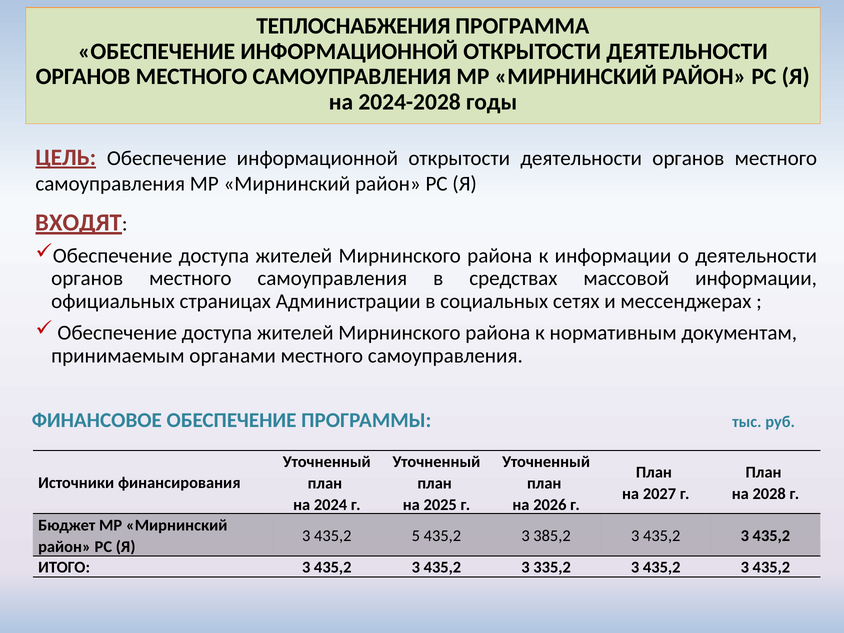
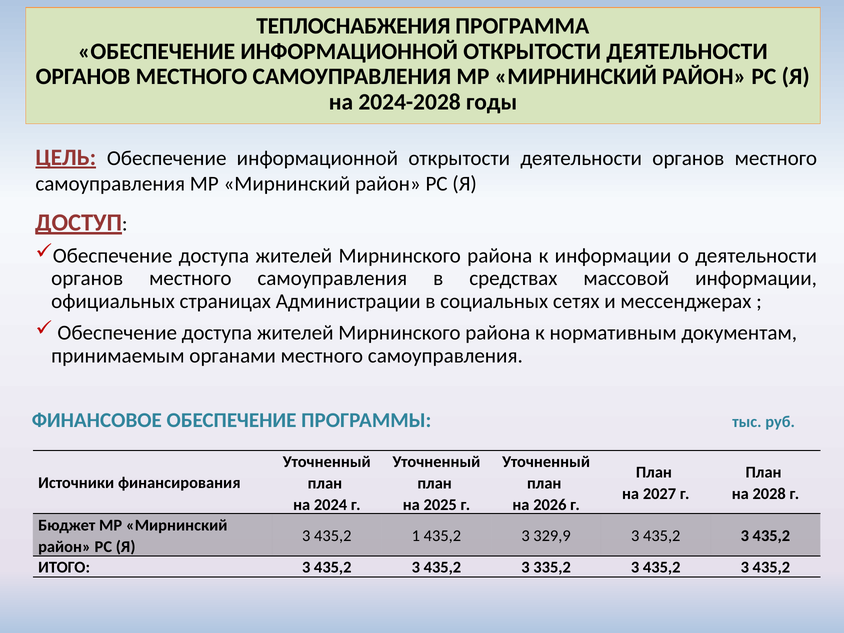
ВХОДЯТ: ВХОДЯТ -> ДОСТУП (79, 223)
5: 5 -> 1 (416, 536)
385,2: 385,2 -> 329,9 (552, 536)
